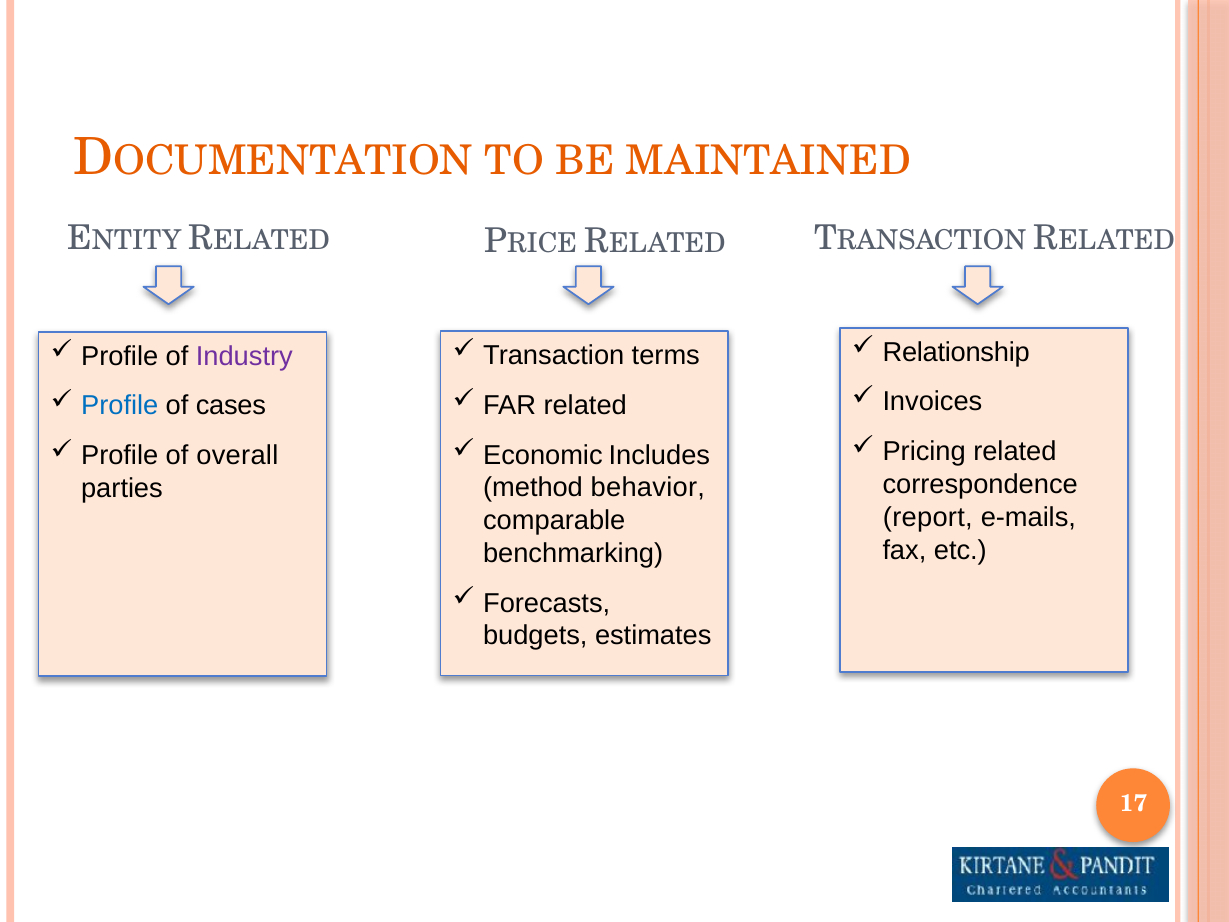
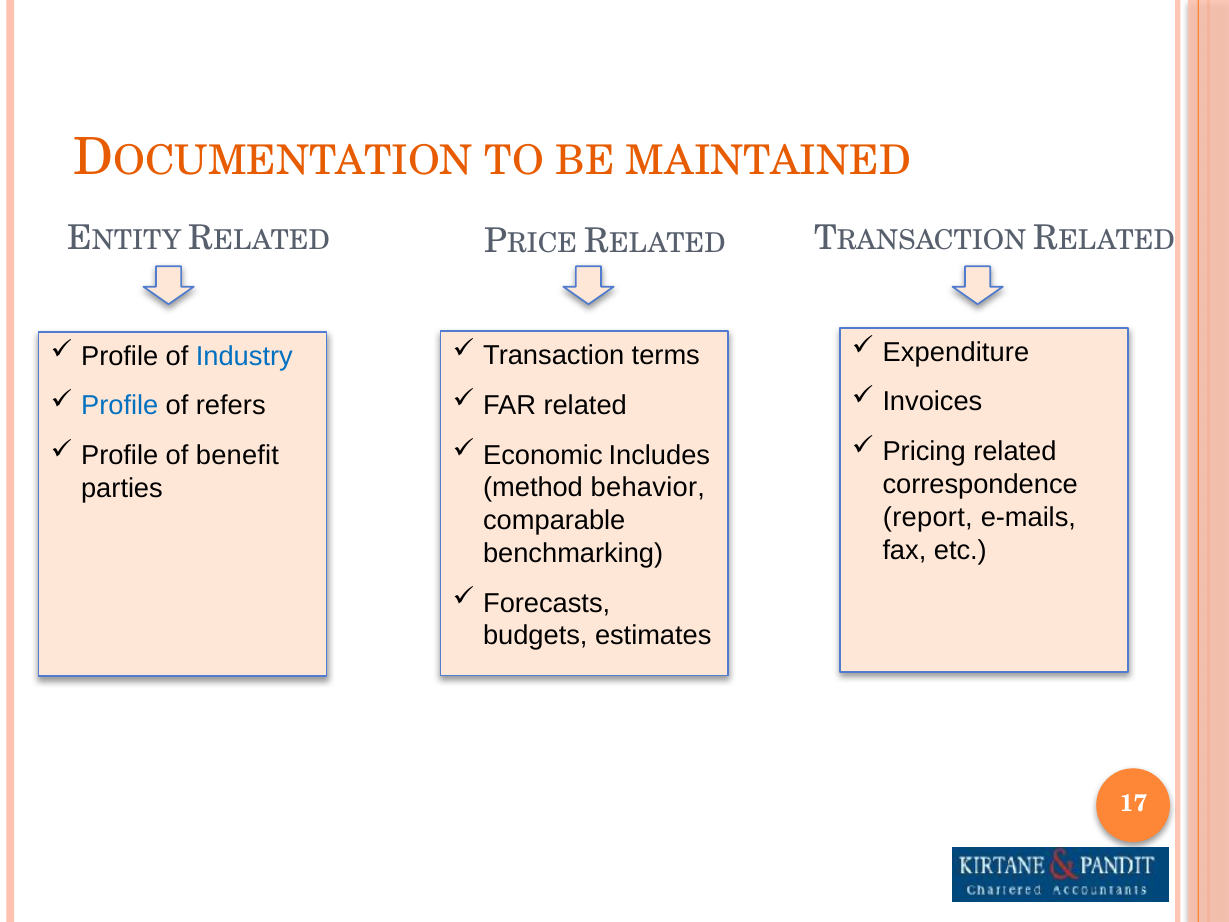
Relationship: Relationship -> Expenditure (956, 352)
Industry colour: purple -> blue (244, 356)
cases: cases -> refers (231, 406)
overall: overall -> benefit (237, 456)
